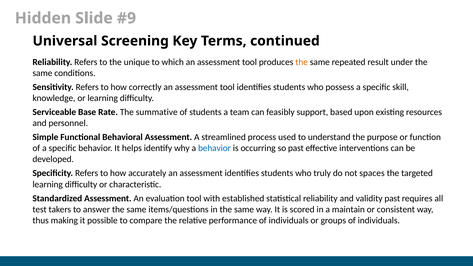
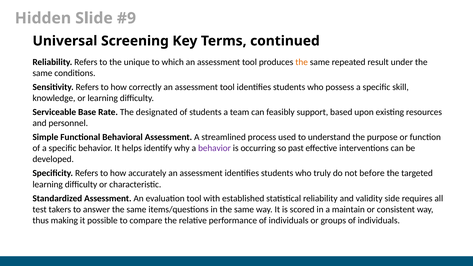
summative: summative -> designated (157, 112)
behavior colour: blue -> purple (214, 148)
spaces: spaces -> before (372, 173)
validity past: past -> side (392, 198)
